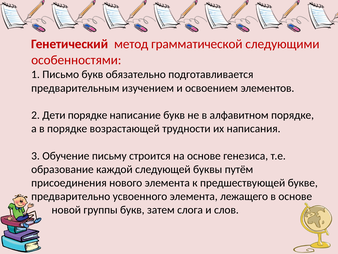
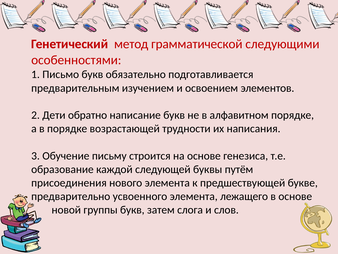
Дети порядке: порядке -> обратно (88, 115)
